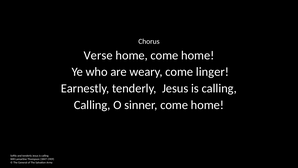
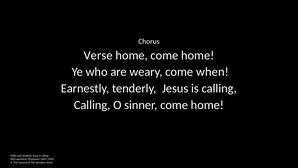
linger: linger -> when (212, 72)
